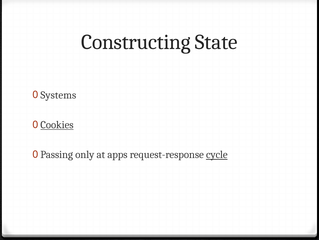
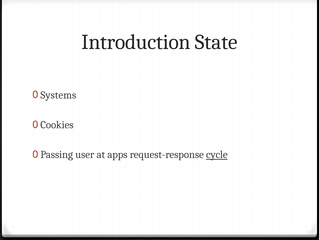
Constructing: Constructing -> Introduction (136, 42)
Cookies underline: present -> none (57, 124)
only: only -> user (85, 154)
